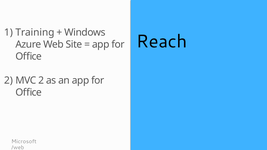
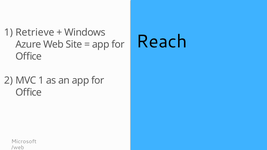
Training: Training -> Retrieve (35, 32)
MVC 2: 2 -> 1 (41, 81)
